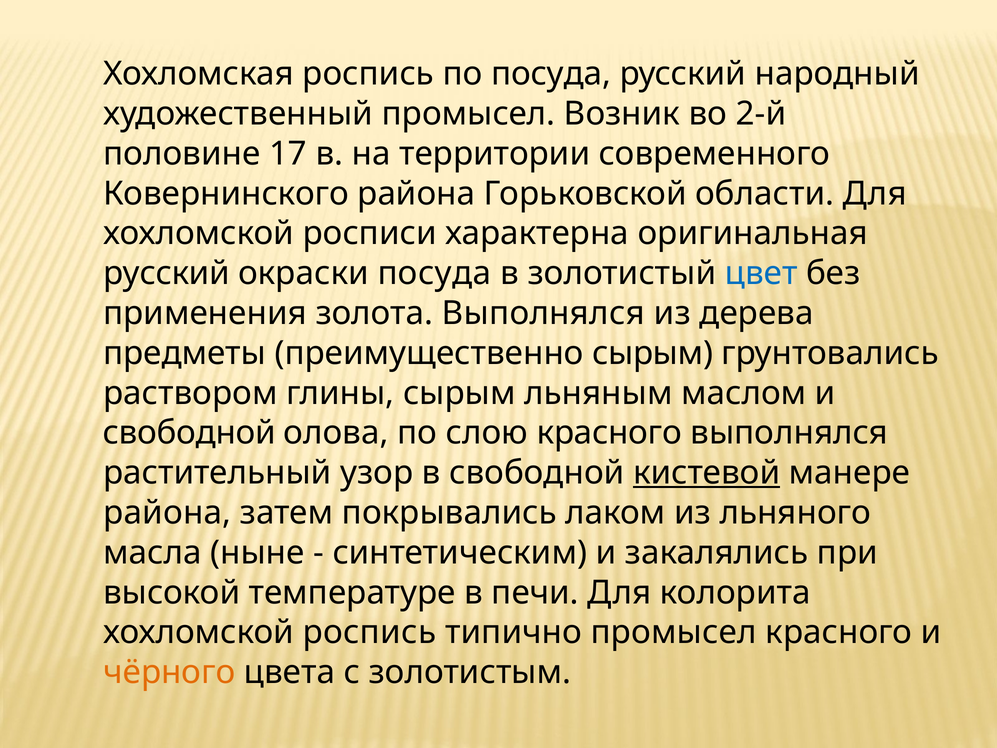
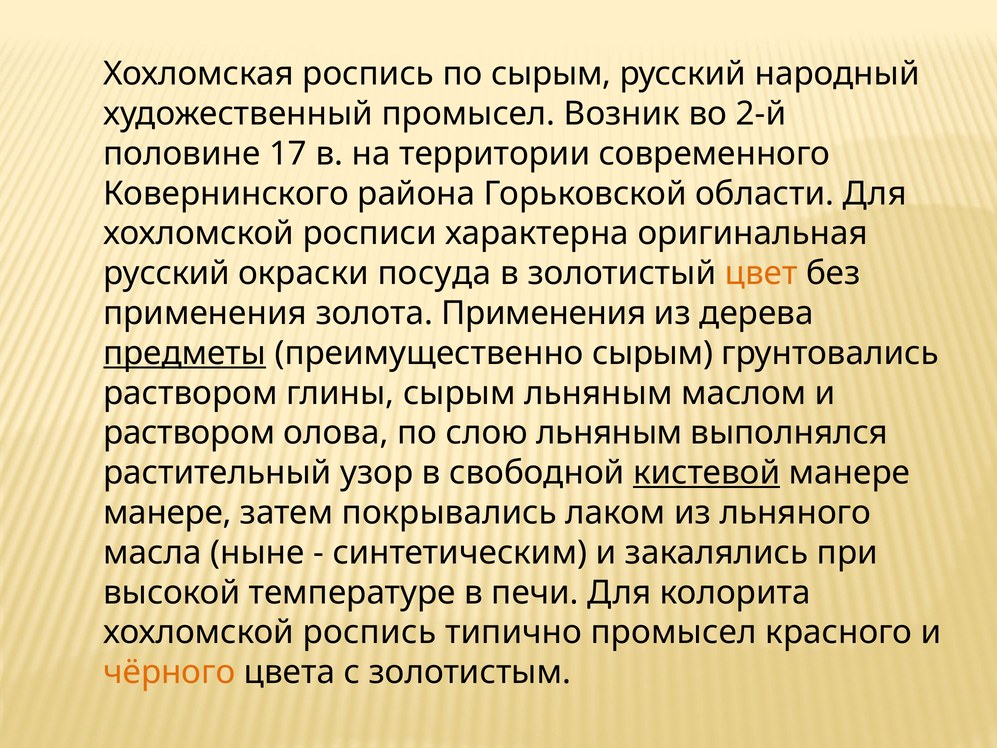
по посуда: посуда -> сырым (551, 74)
цвет colour: blue -> orange (761, 273)
золота Выполнялся: Выполнялся -> Применения (544, 313)
предметы underline: none -> present (185, 353)
свободной: свободной -> раствором (189, 433)
слою красного: красного -> льняным (609, 433)
района: района -> манере (167, 513)
